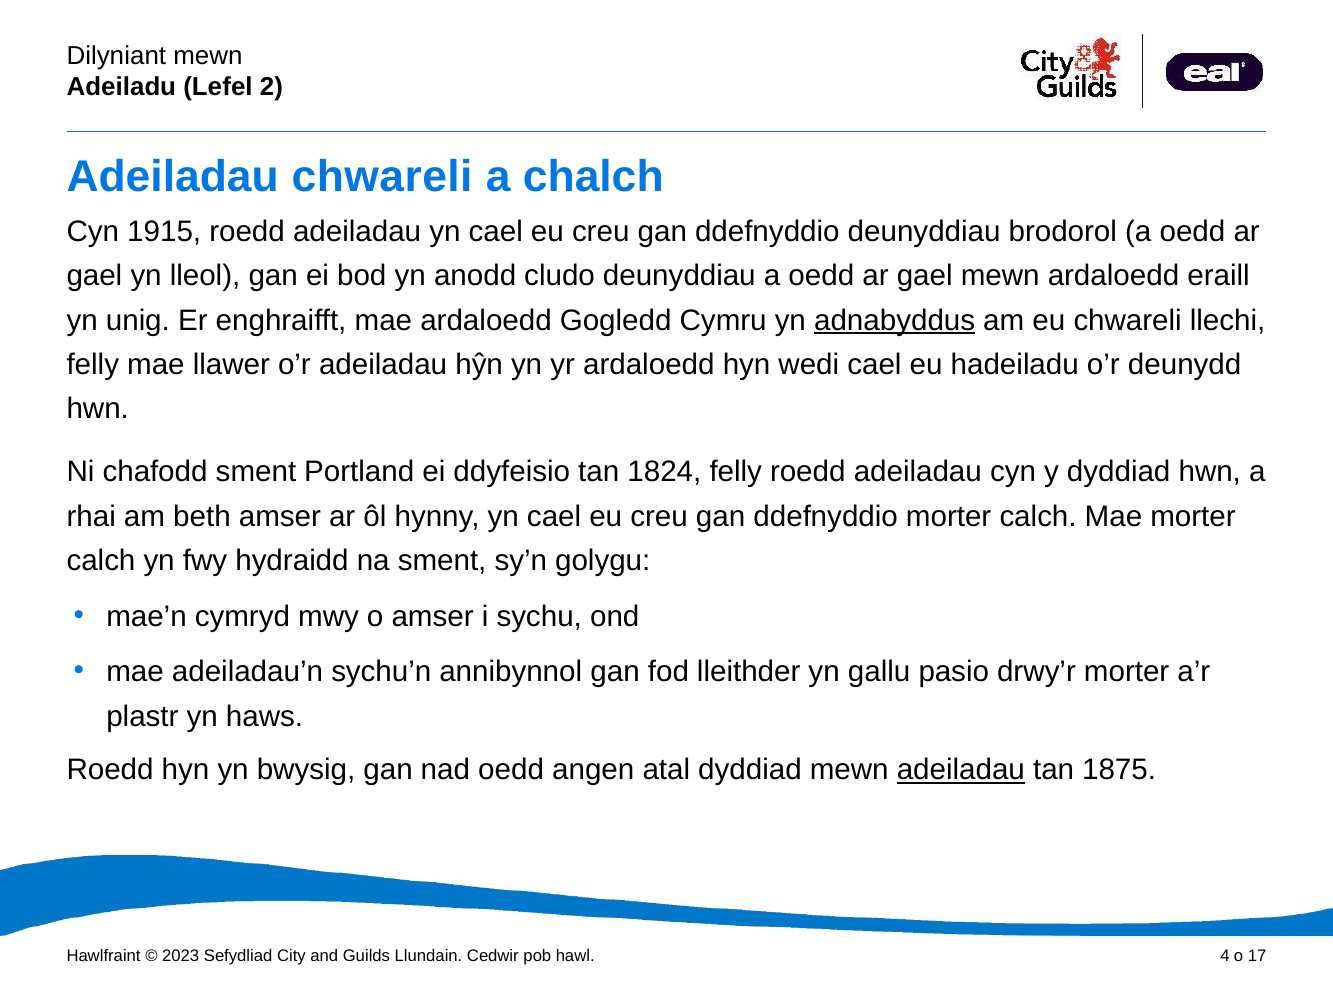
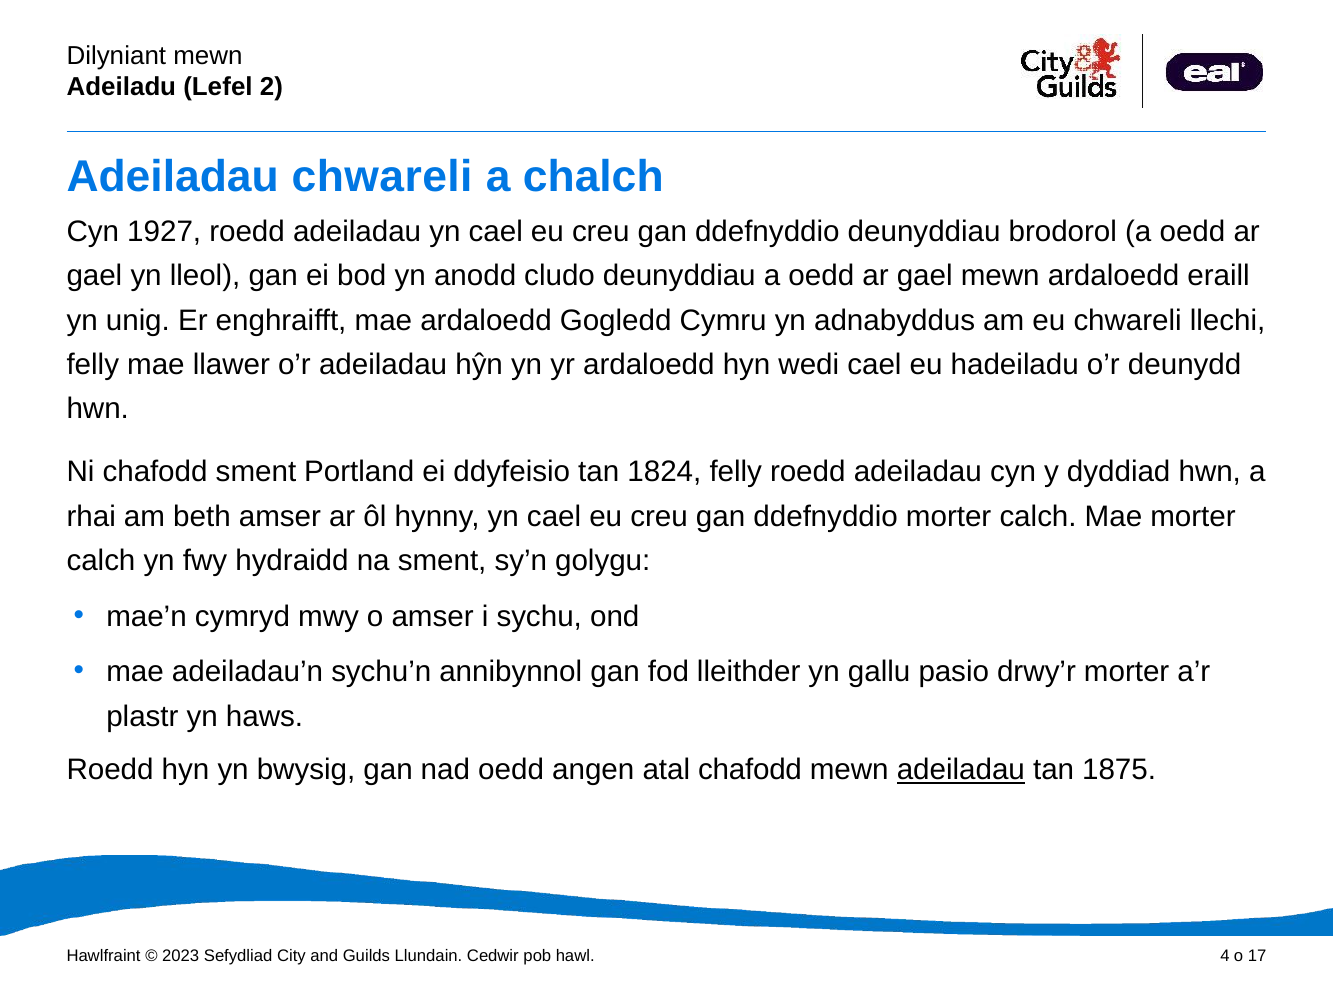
1915: 1915 -> 1927 (164, 231)
adnabyddus underline: present -> none (895, 320)
atal dyddiad: dyddiad -> chafodd (750, 770)
